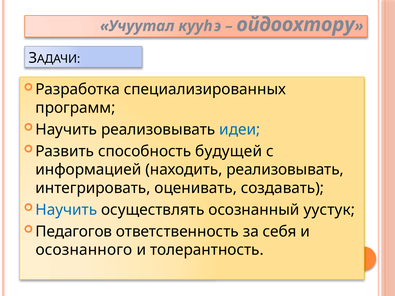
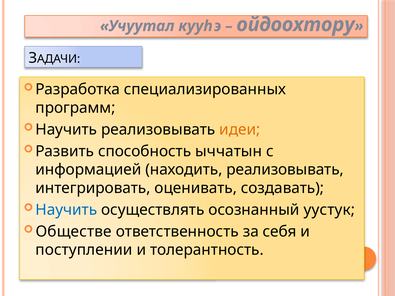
идеи colour: blue -> orange (240, 130)
будущей: будущей -> ыччатын (229, 151)
Педагогов: Педагогов -> Обществе (74, 232)
осознанного: осознанного -> поступлении (84, 250)
